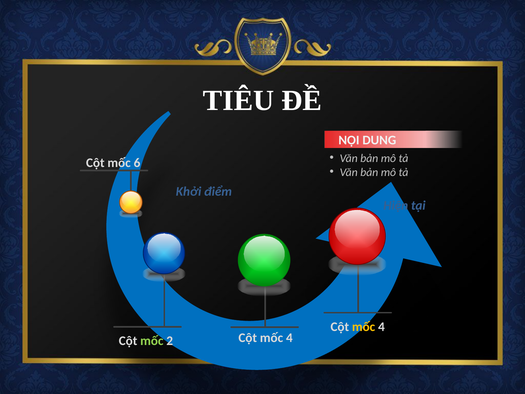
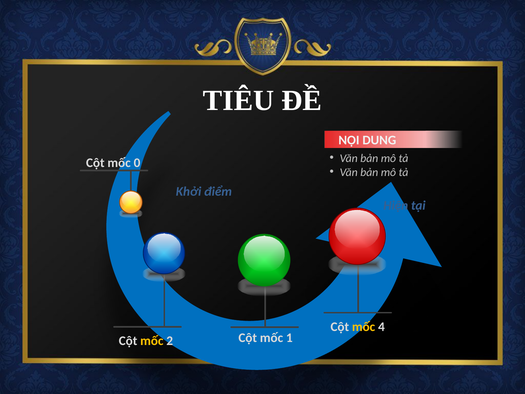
6: 6 -> 0 (137, 163)
mốc colour: light green -> yellow (152, 341)
2 Cột mốc 4: 4 -> 1 (289, 337)
